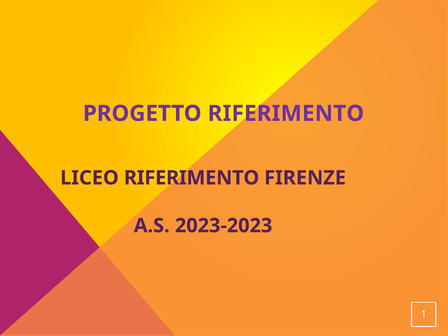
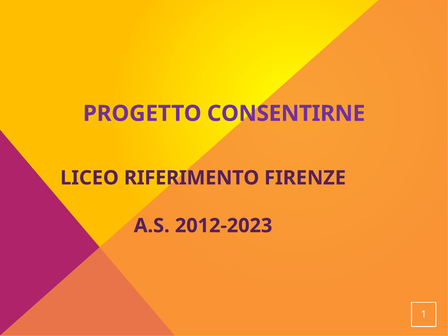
PROGETTO RIFERIMENTO: RIFERIMENTO -> CONSENTIRNE (286, 114)
2023-2023: 2023-2023 -> 2012-2023 (224, 226)
